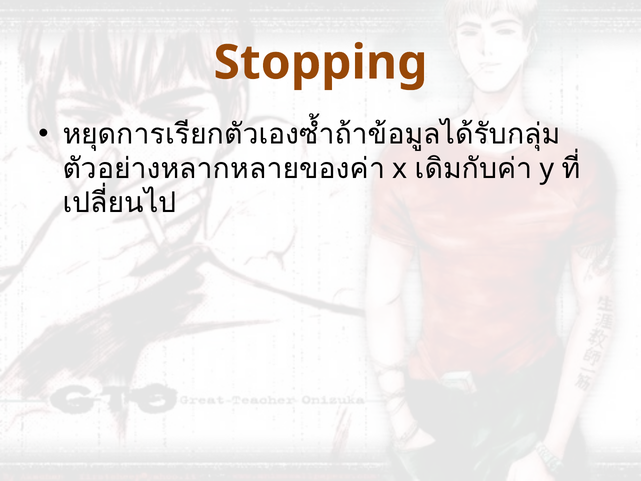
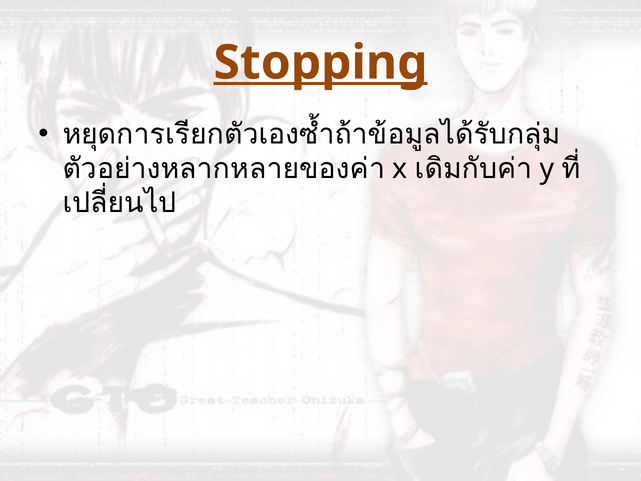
Stopping underline: none -> present (320, 63)
